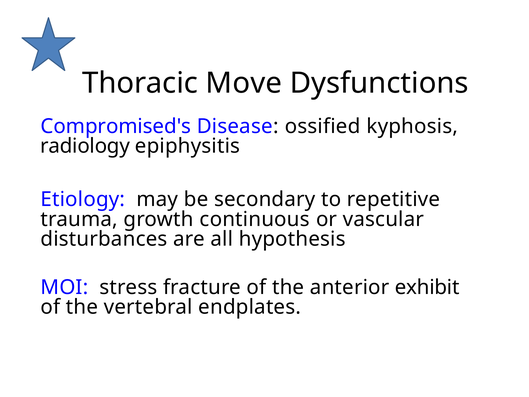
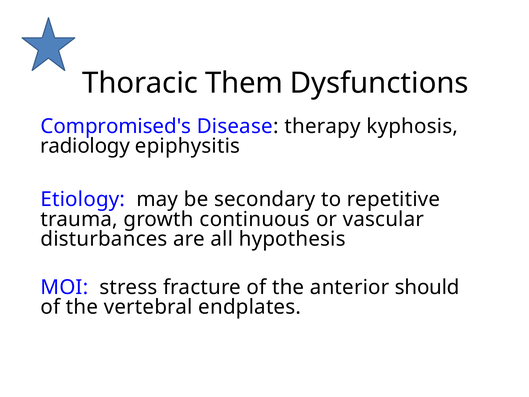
Move: Move -> Them (244, 83)
ossified: ossified -> therapy (323, 126)
exhibit: exhibit -> should (427, 287)
